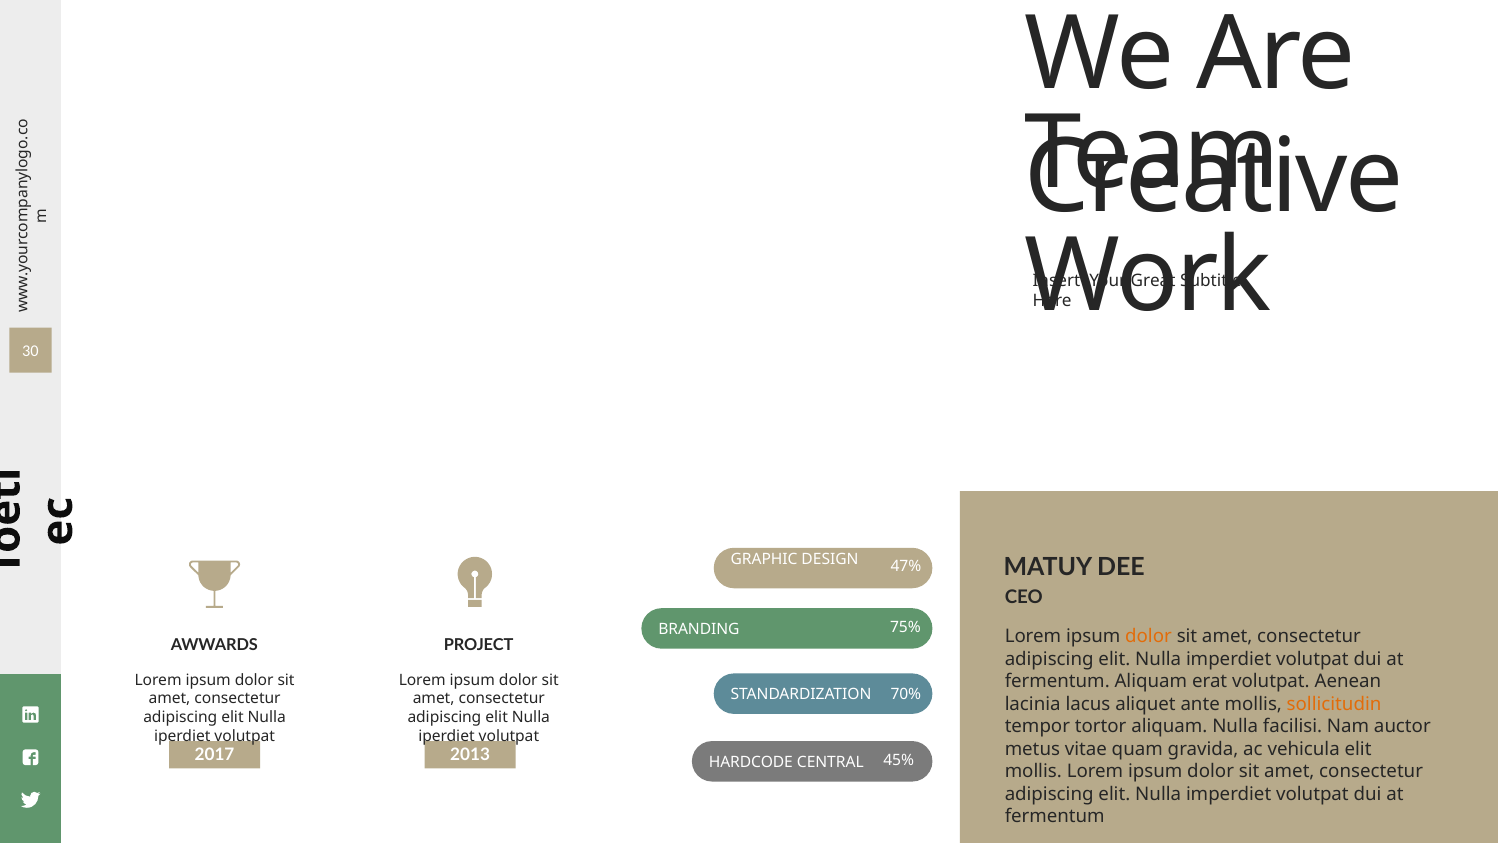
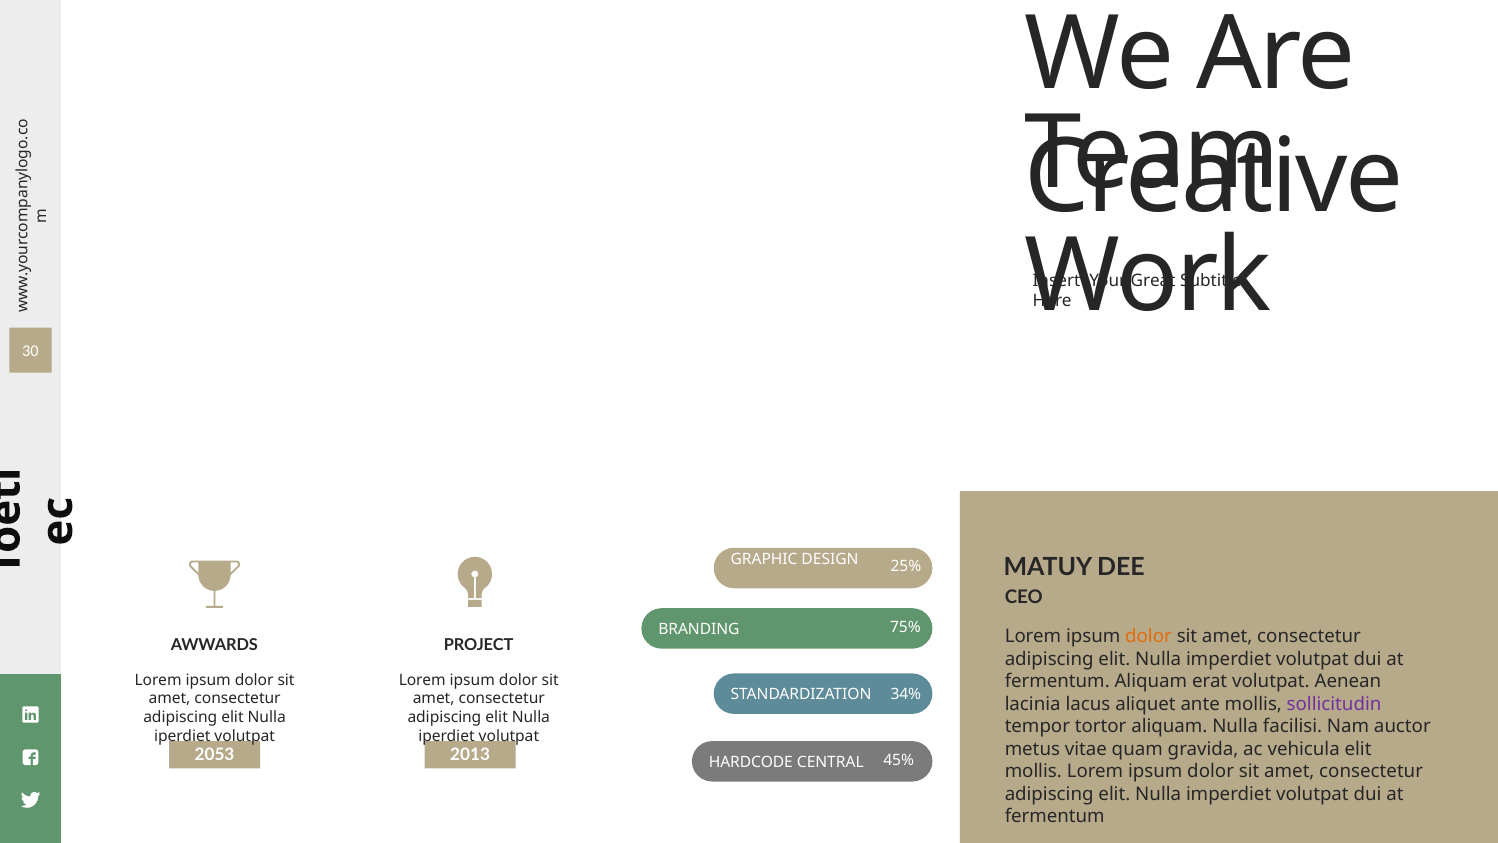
47%: 47% -> 25% (906, 566)
70%: 70% -> 34% (906, 694)
sollicitudin colour: orange -> purple (1334, 704)
2017: 2017 -> 2053 (215, 754)
